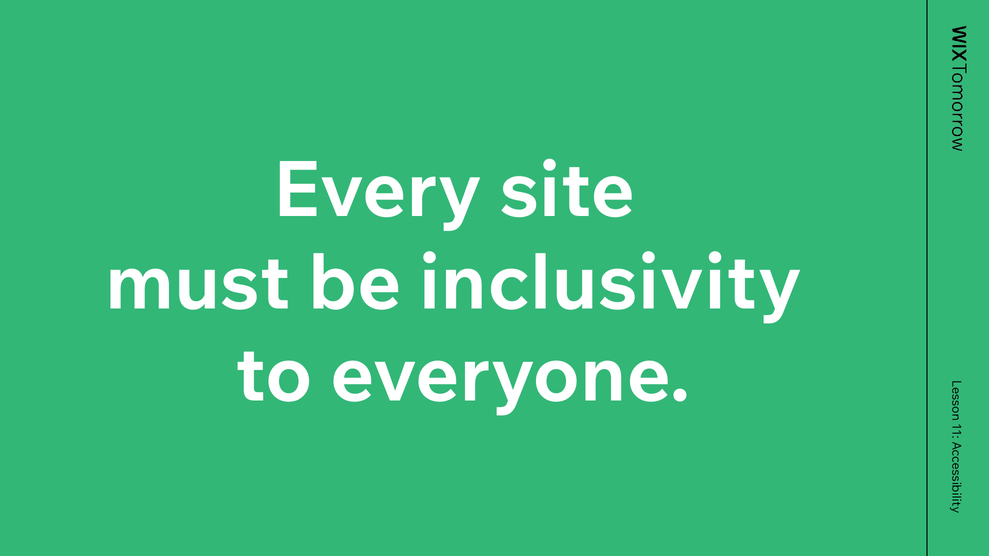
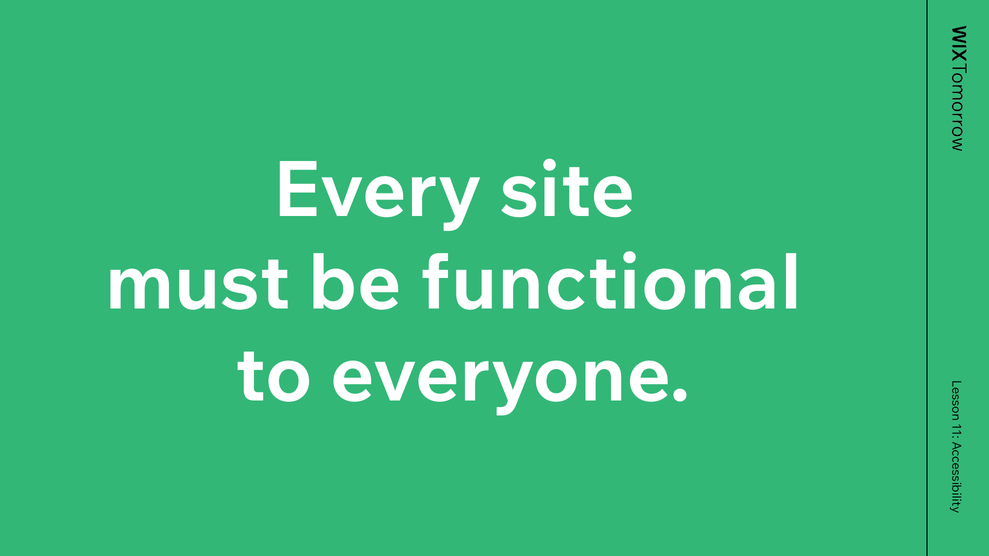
inclusivity: inclusivity -> functional (611, 283)
